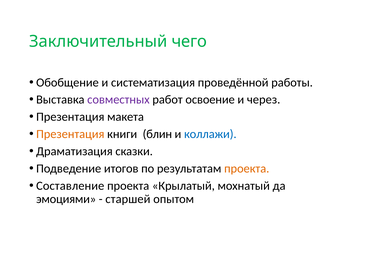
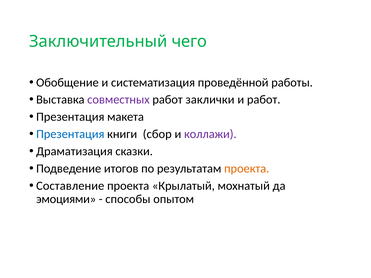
освоение: освоение -> заклички (210, 100)
и через: через -> работ (264, 100)
Презентация colour: orange -> blue (70, 134)
блин: блин -> сбор (157, 134)
коллажи colour: blue -> purple (210, 134)
старшей: старшей -> способы (128, 199)
